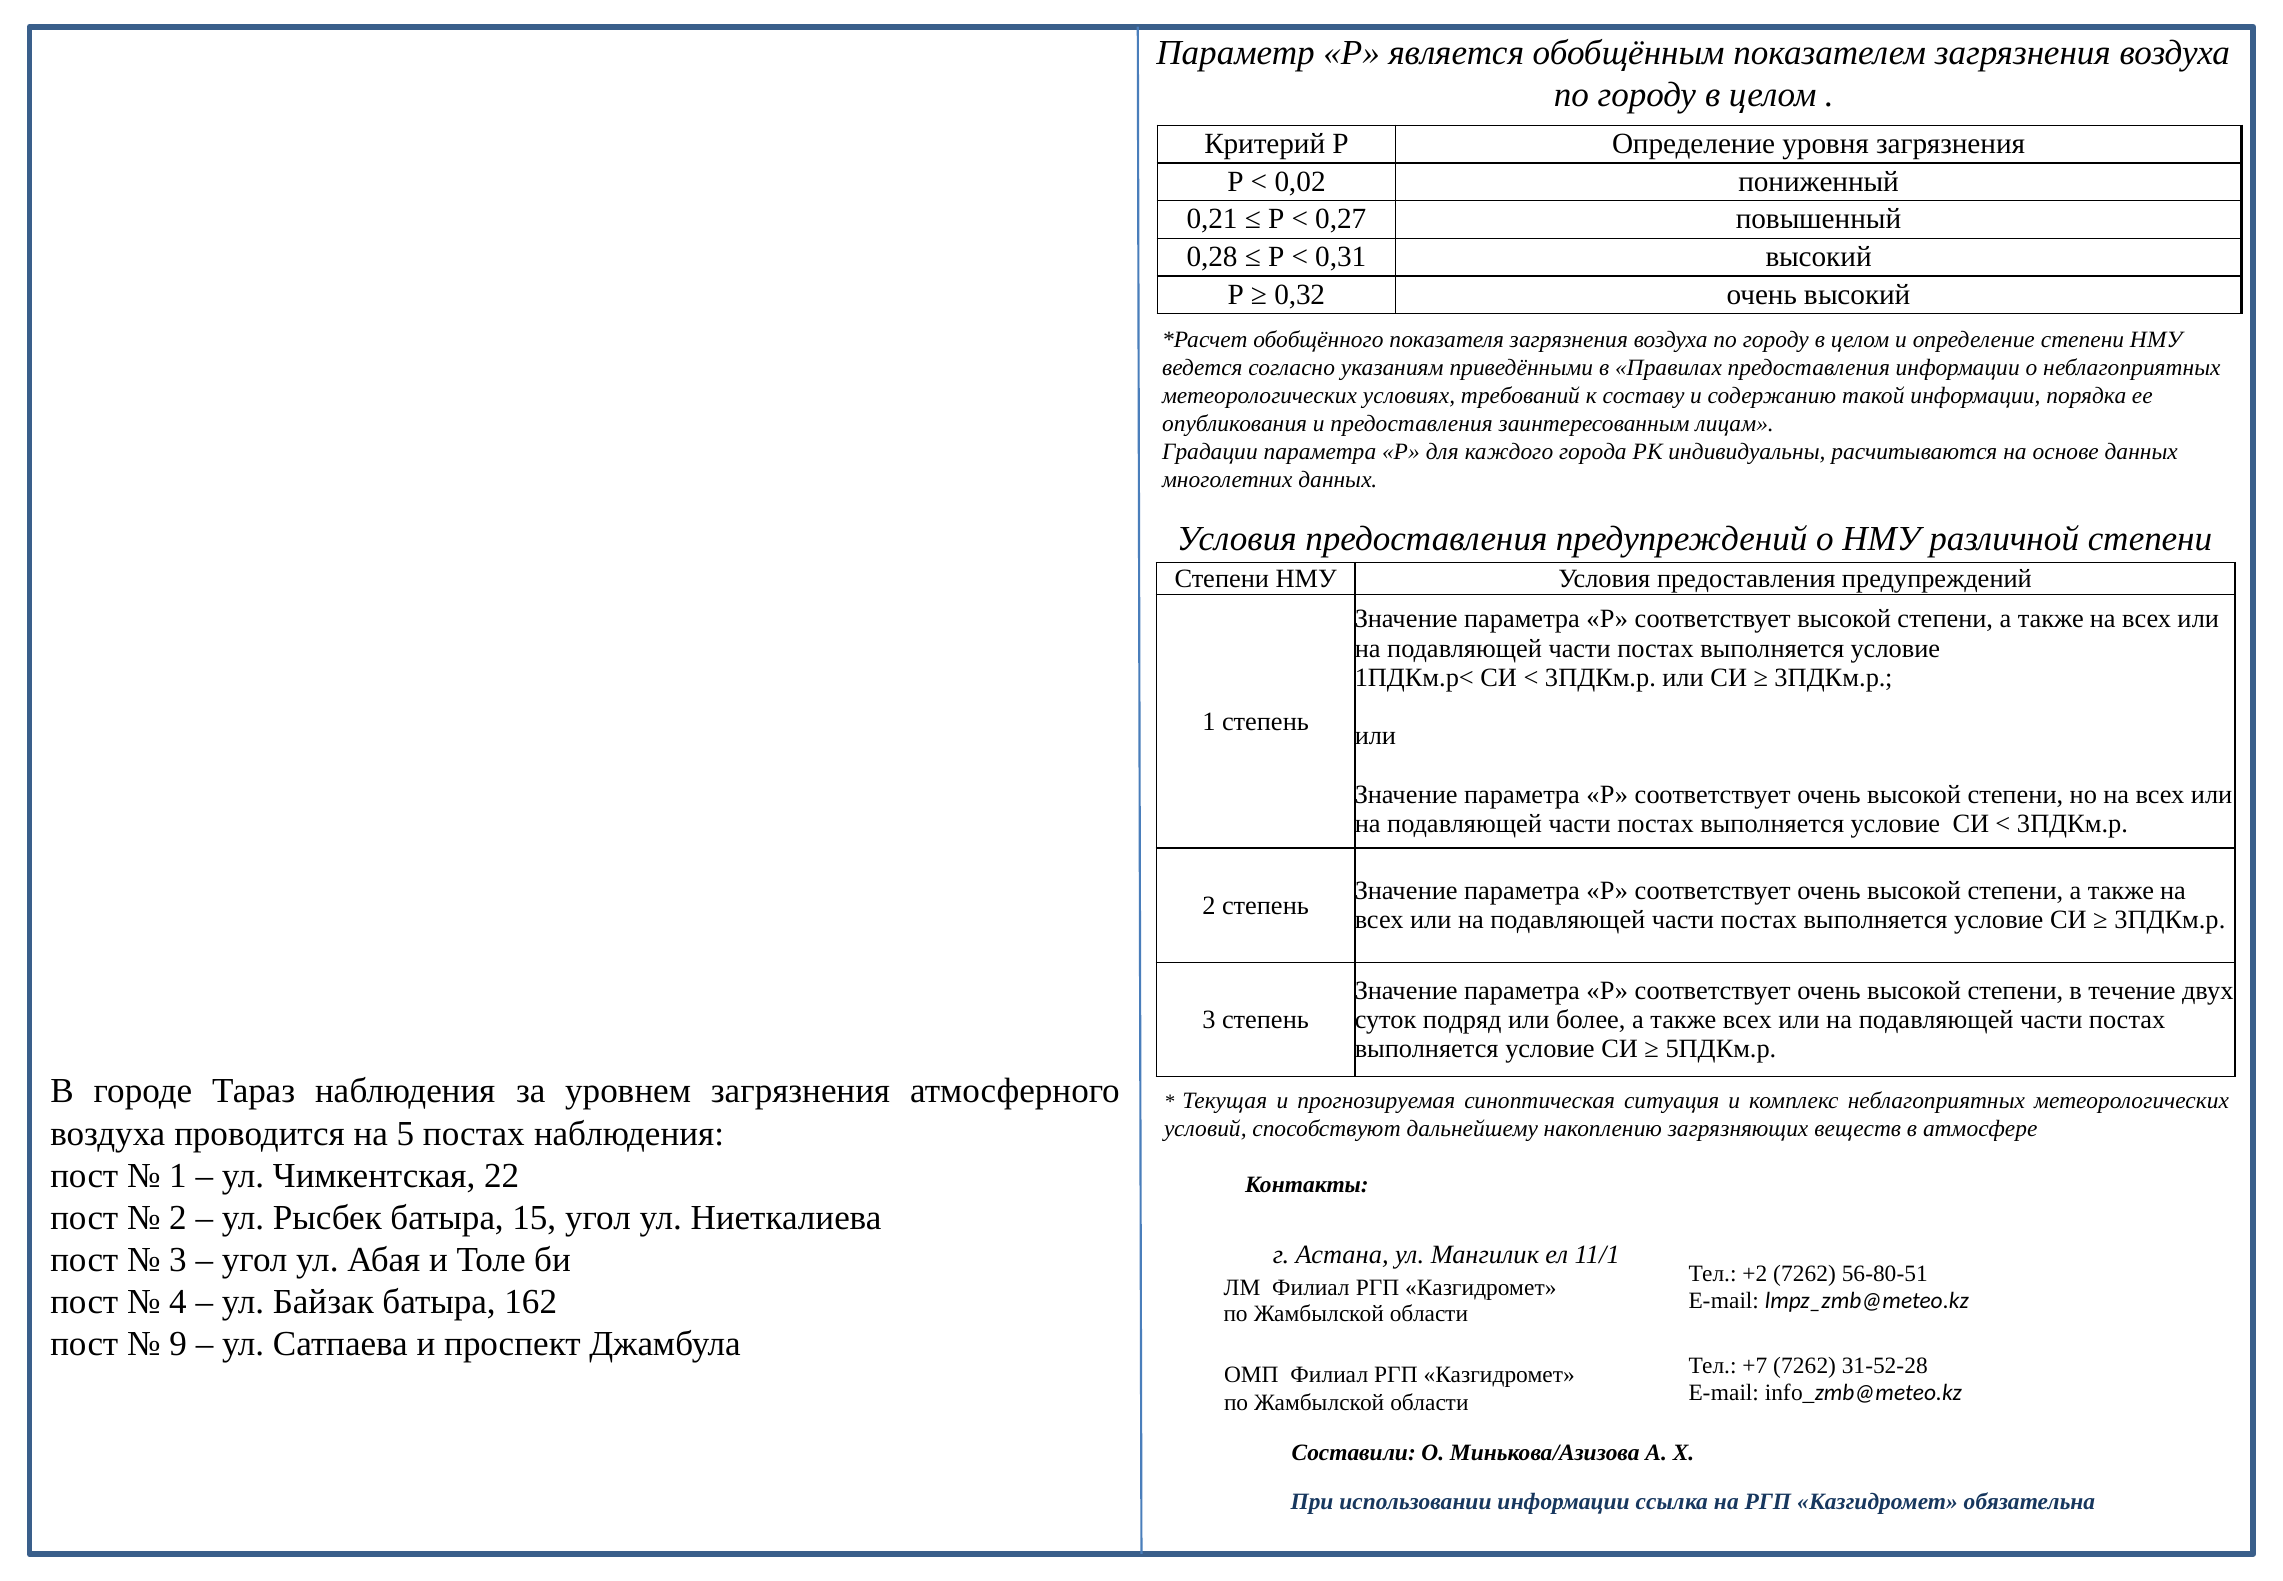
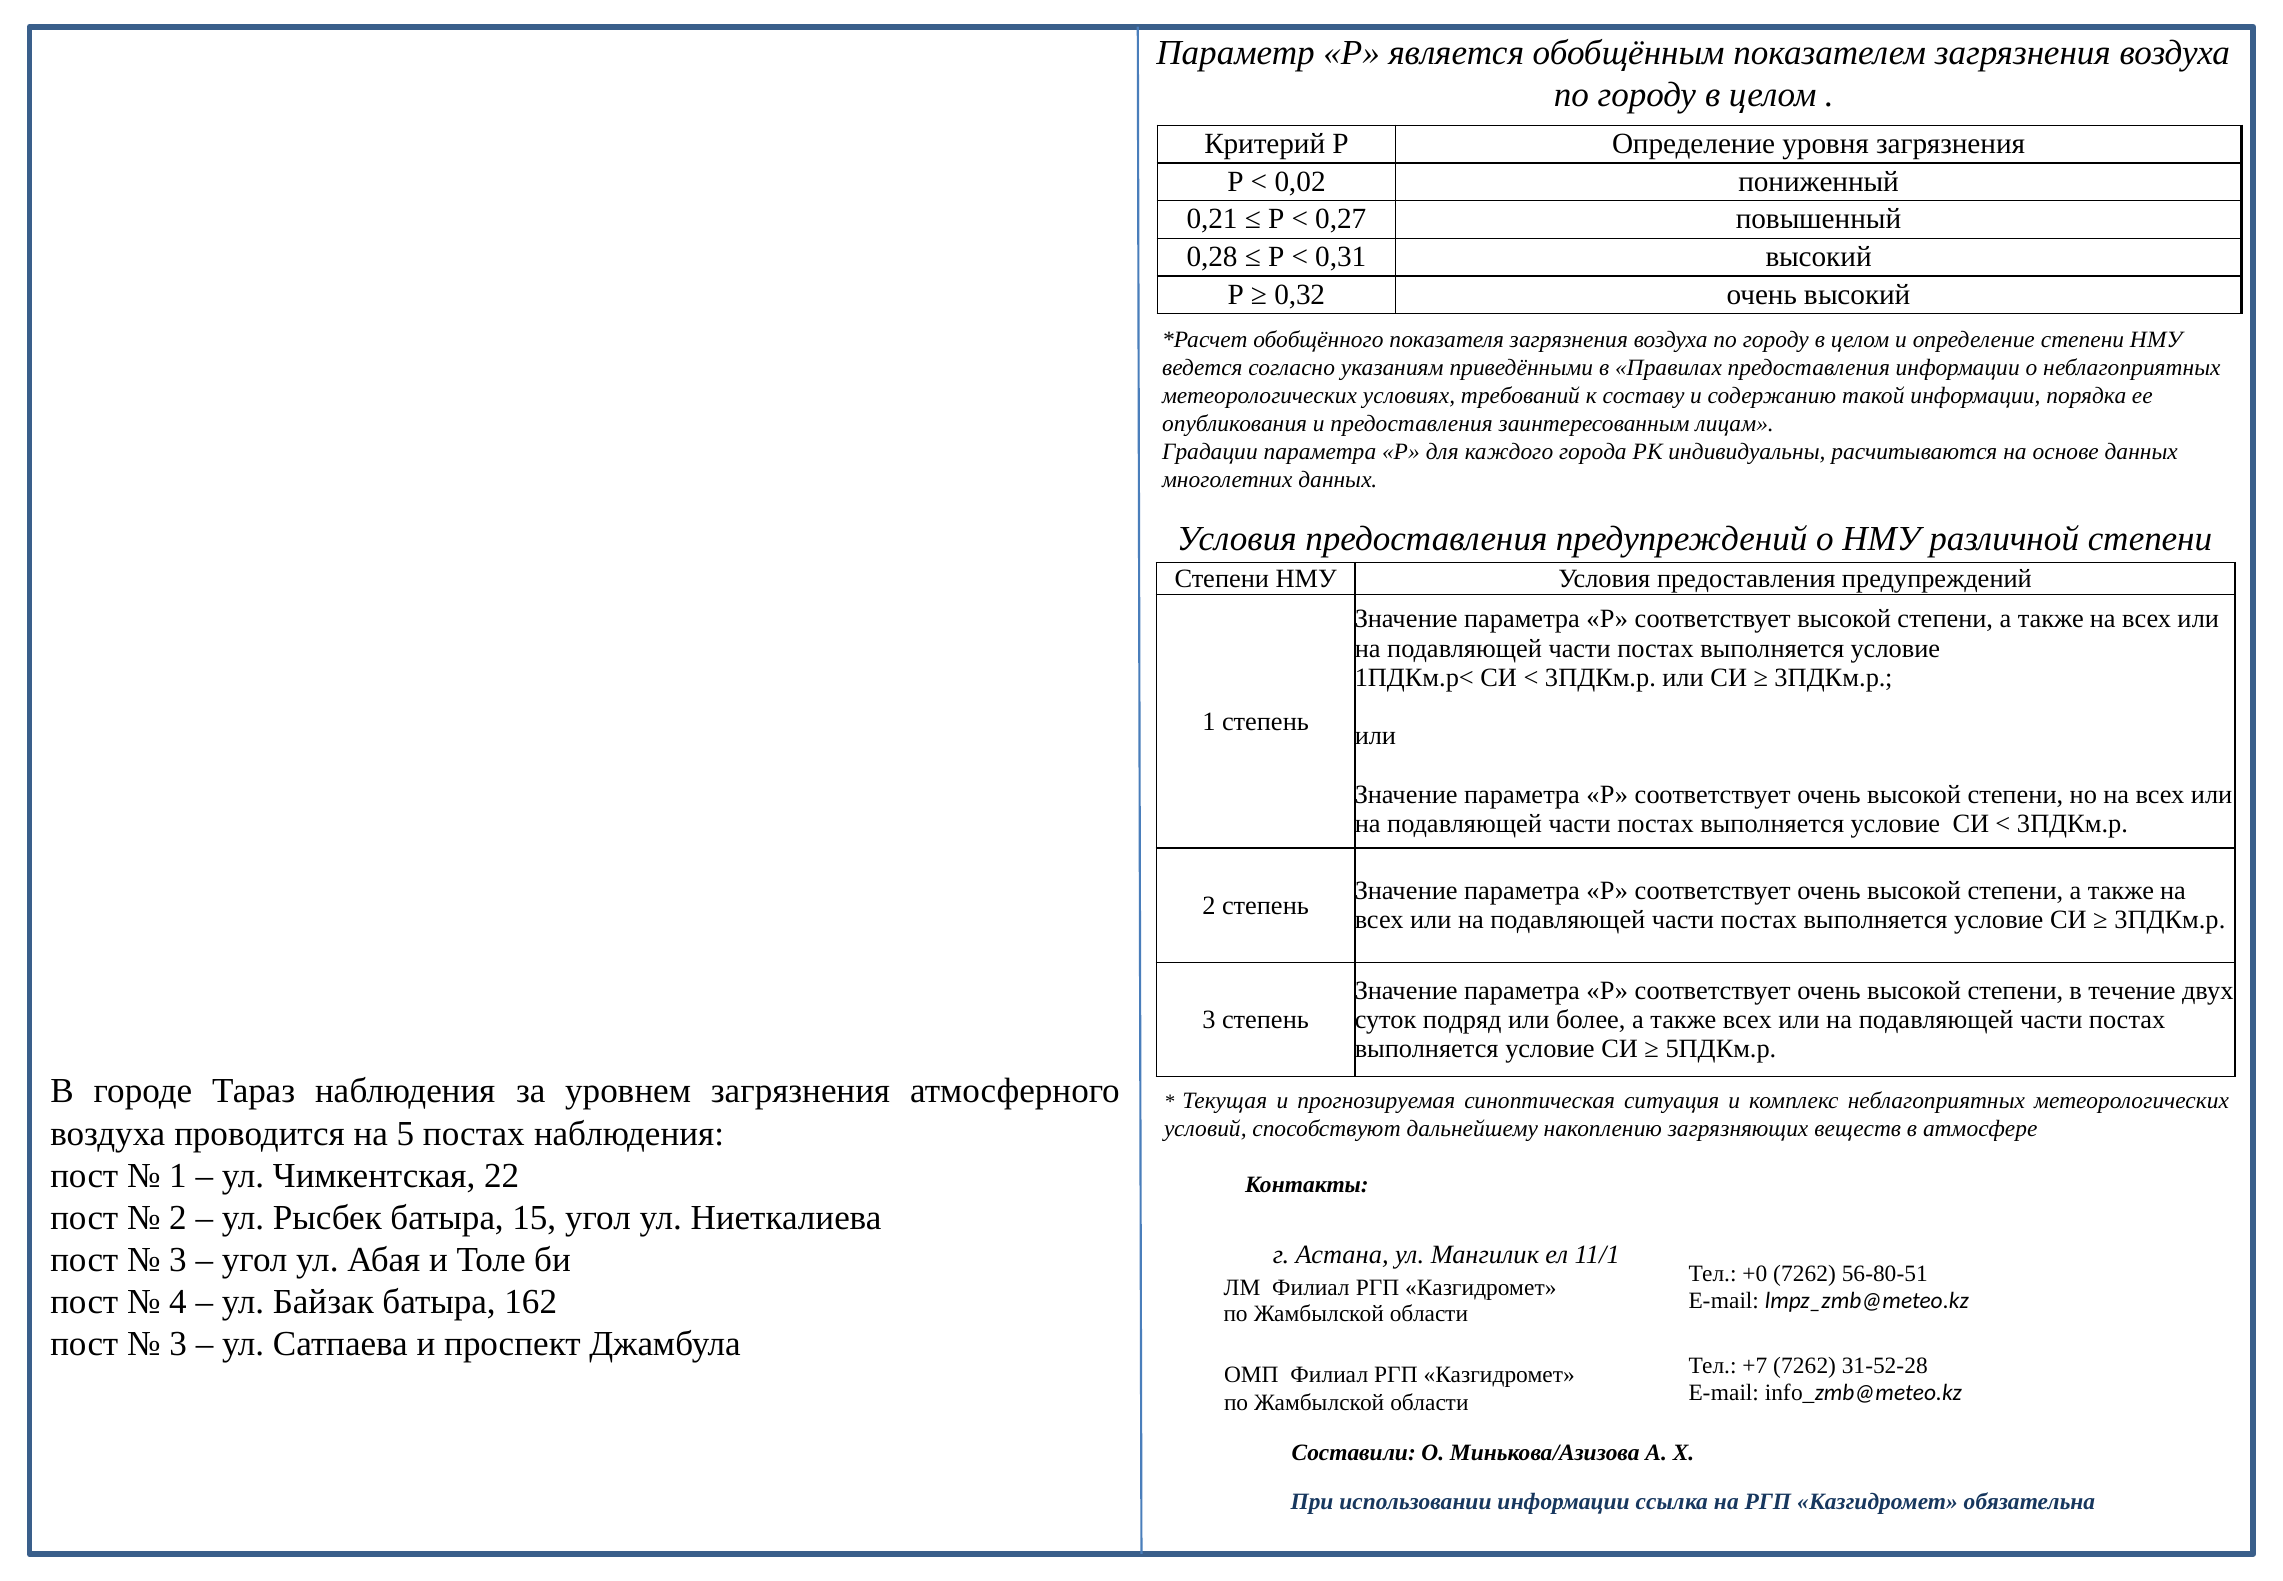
+2: +2 -> +0 (1755, 1273)
9: 9 -> 3 (178, 1344)
